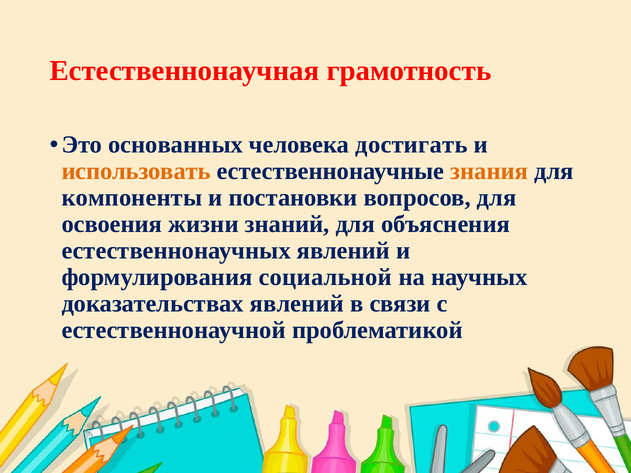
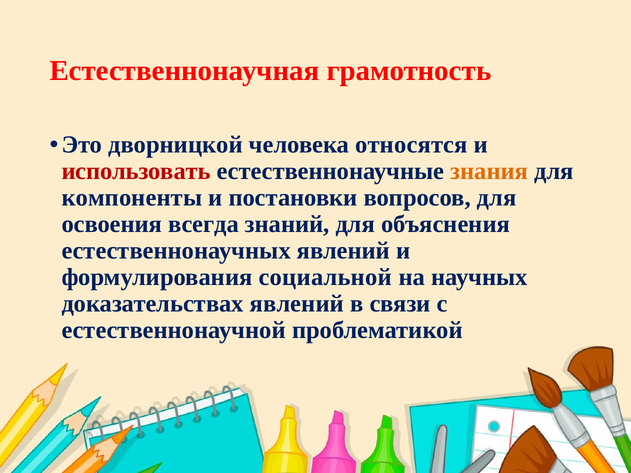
основанных: основанных -> дворницкой (176, 145)
достигать: достигать -> относятся (411, 145)
использовать colour: orange -> red (136, 171)
жизни: жизни -> всегда (204, 224)
